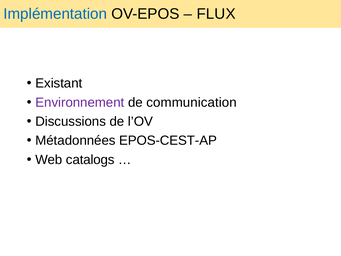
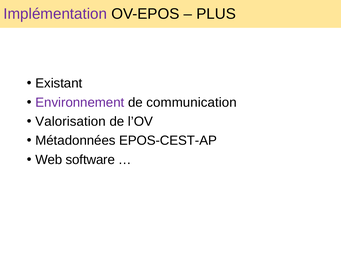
Implémentation colour: blue -> purple (55, 14)
FLUX: FLUX -> PLUS (216, 14)
Discussions: Discussions -> Valorisation (71, 121)
catalogs: catalogs -> software (90, 160)
